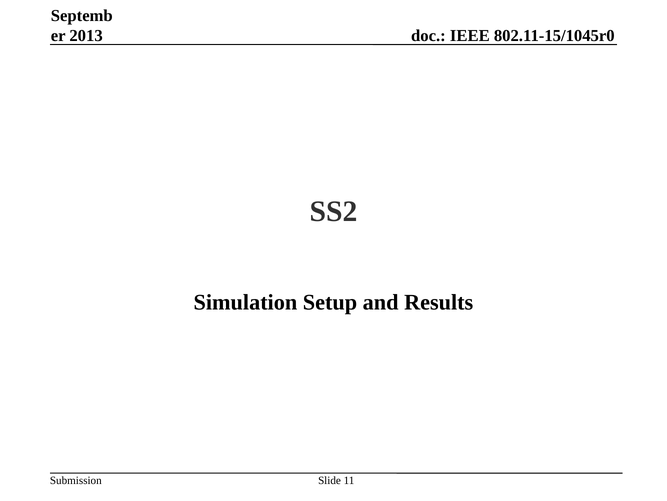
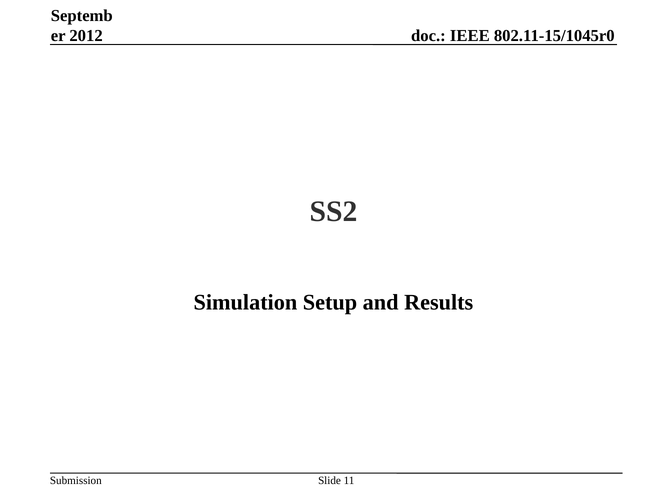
2013: 2013 -> 2012 (86, 36)
